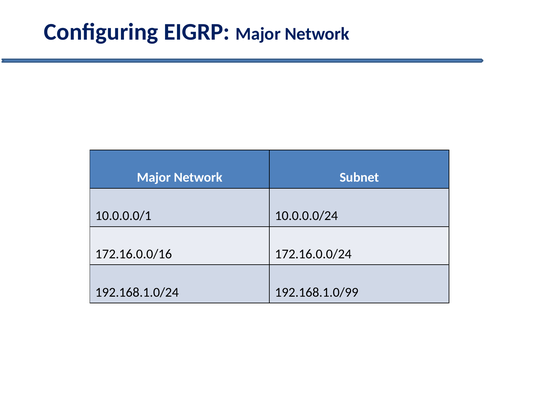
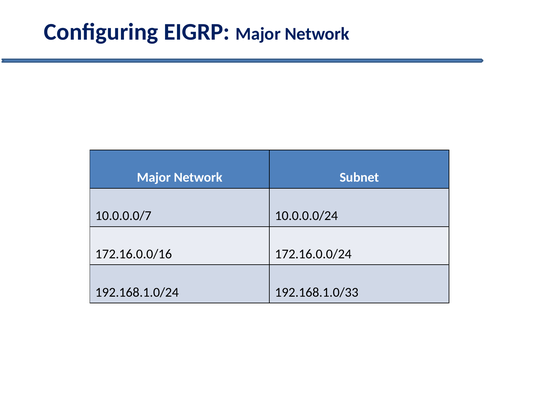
10.0.0.0/1: 10.0.0.0/1 -> 10.0.0.0/7 (123, 216)
192.168.1.0/99: 192.168.1.0/99 -> 192.168.1.0/33 (317, 292)
